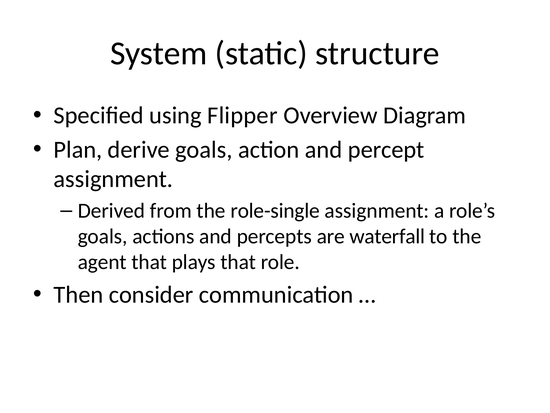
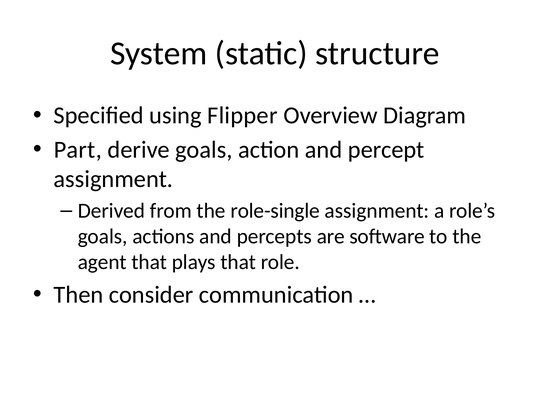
Plan: Plan -> Part (78, 150)
waterfall: waterfall -> software (387, 236)
